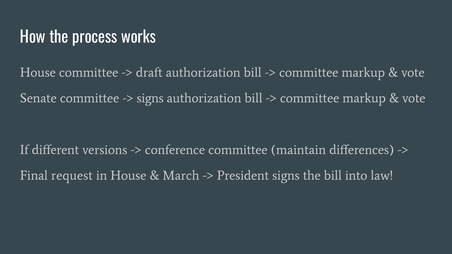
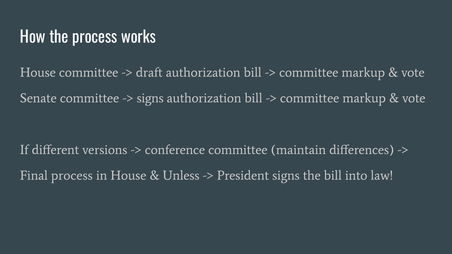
Final request: request -> process (72, 176)
March: March -> Unless (181, 176)
